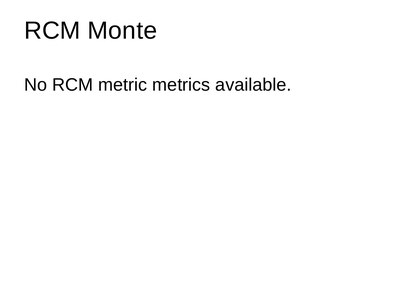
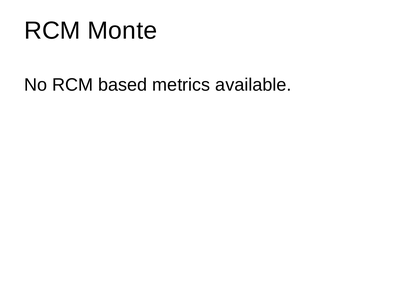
metric: metric -> based (123, 85)
